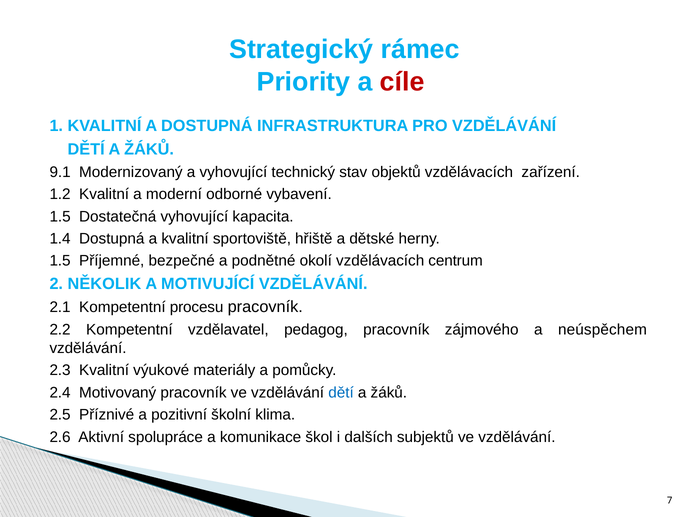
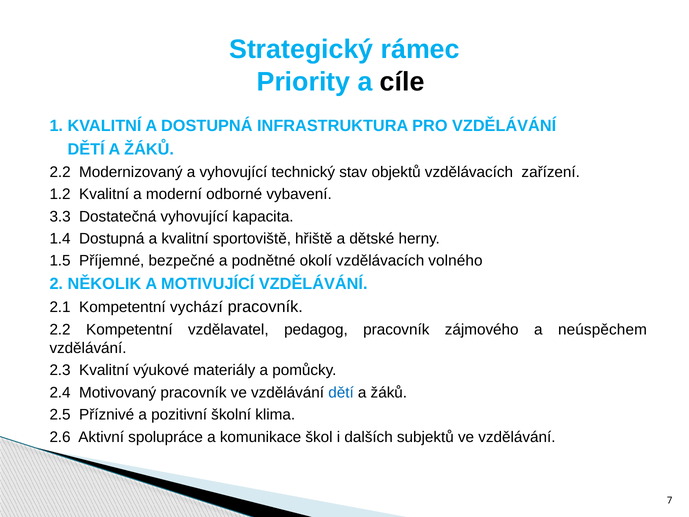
cíle colour: red -> black (402, 82)
9.1: 9.1 -> 2.2 (60, 172)
1.5: 1.5 -> 3.3 (60, 216)
centrum: centrum -> volného (455, 261)
procesu: procesu -> vychází (196, 307)
